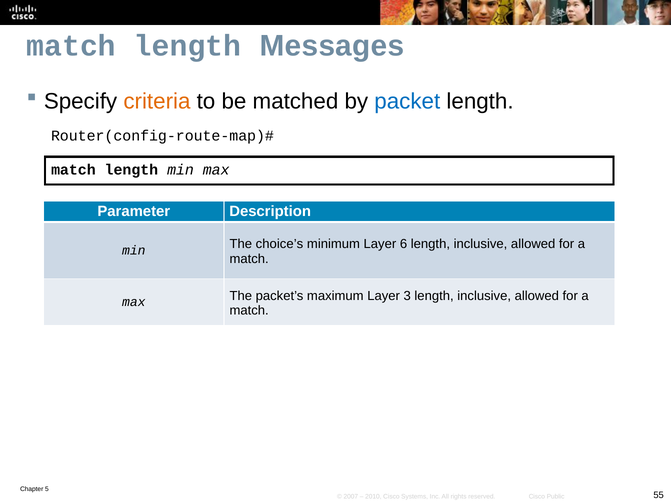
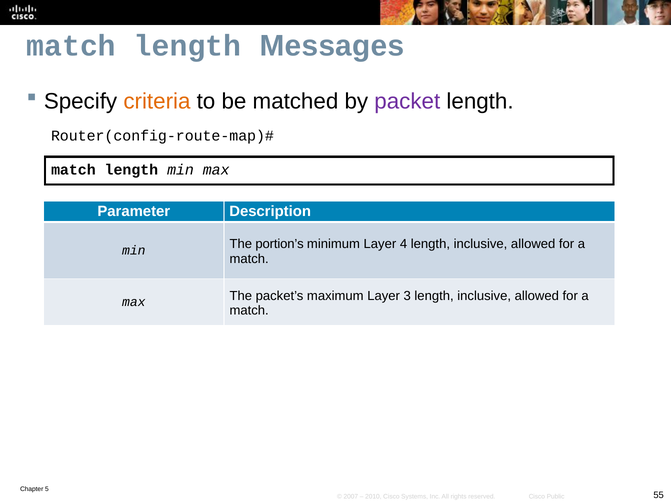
packet colour: blue -> purple (407, 102)
choice’s: choice’s -> portion’s (280, 244)
6: 6 -> 4 (404, 244)
